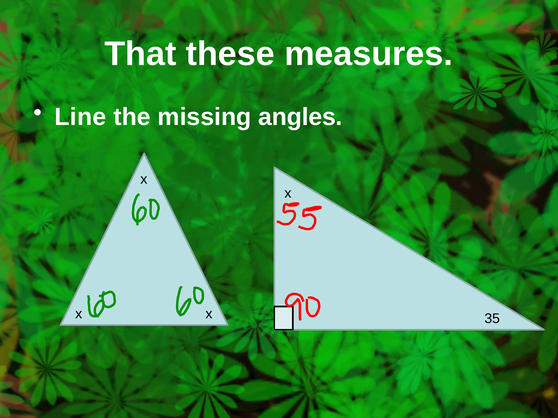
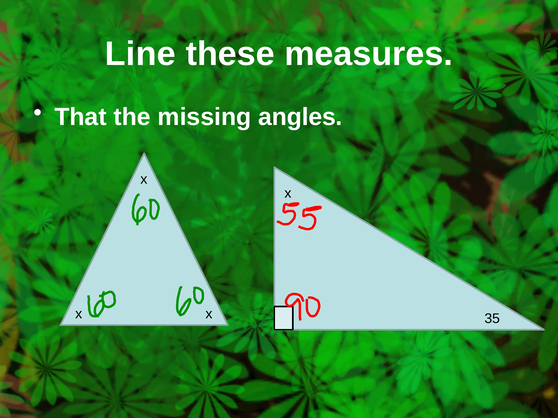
That: That -> Line (140, 54)
Line: Line -> That (81, 117)
